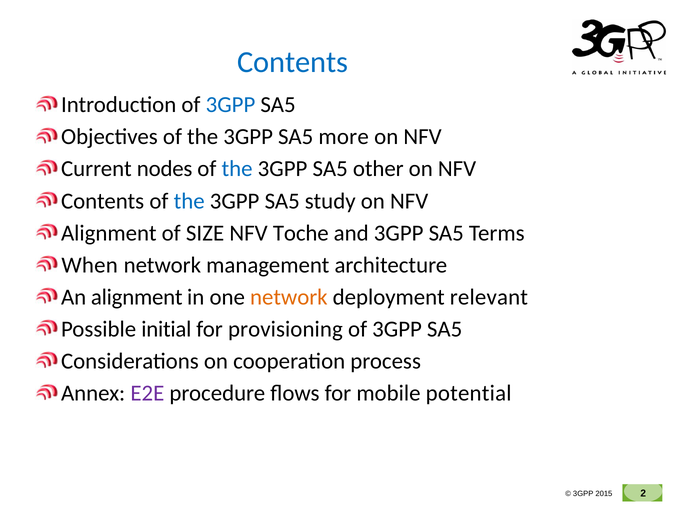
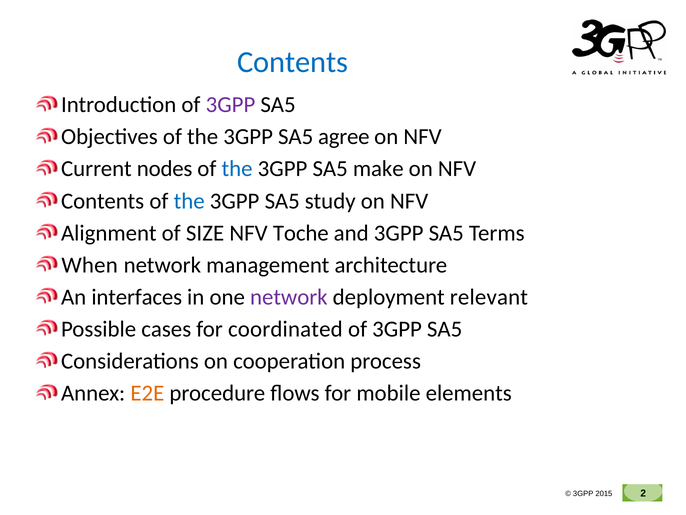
3GPP colour: blue -> purple (230, 105)
more: more -> agree (344, 137)
other: other -> make (378, 169)
An alignment: alignment -> interfaces (137, 297)
network colour: orange -> purple (289, 297)
initial: initial -> cases (166, 329)
provisioning: provisioning -> coordinated (285, 329)
E2E colour: purple -> orange (147, 393)
potential: potential -> elements (469, 393)
